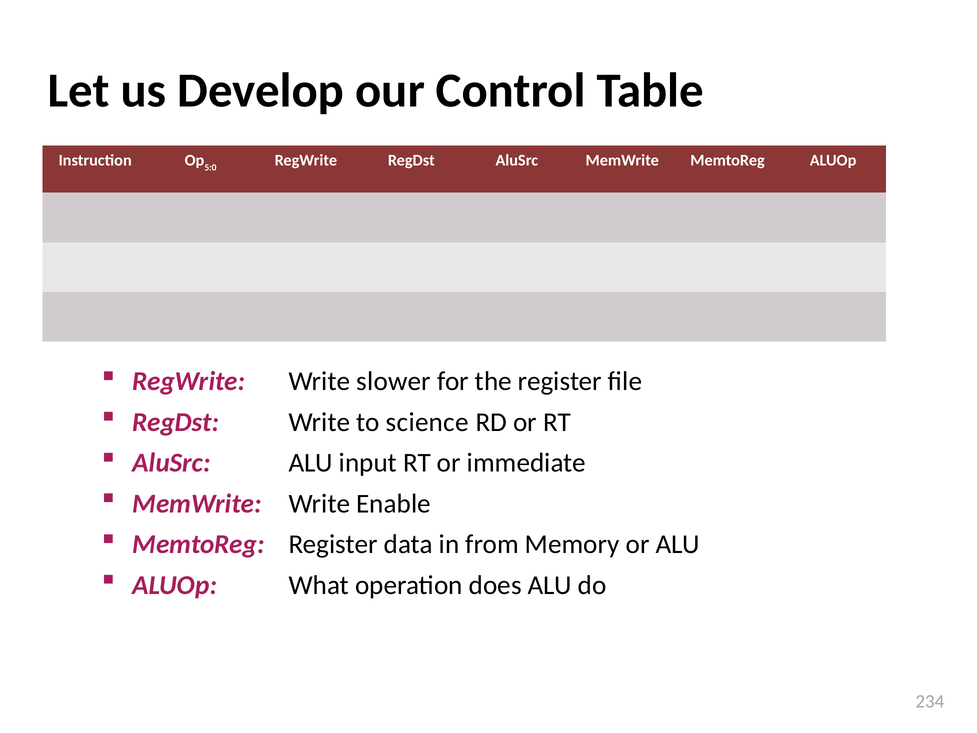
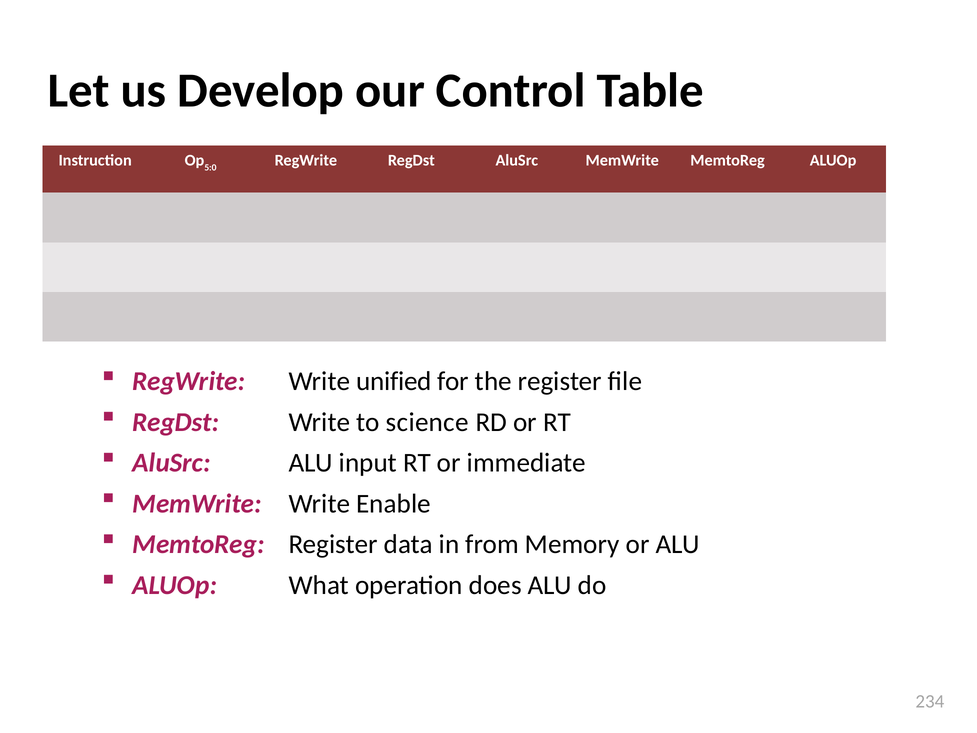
slower: slower -> unified (394, 381)
